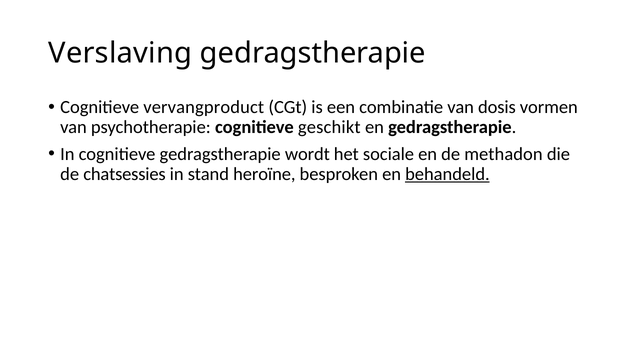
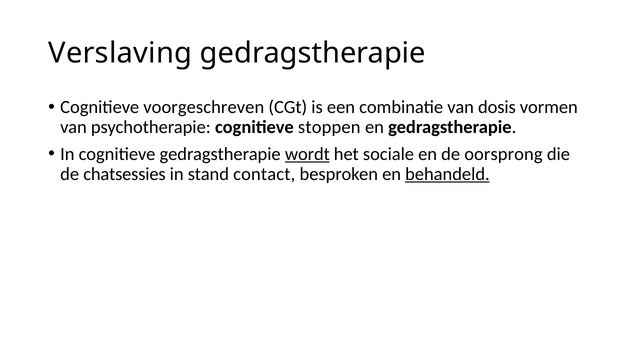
vervangproduct: vervangproduct -> voorgeschreven (204, 107)
geschikt: geschikt -> stoppen (329, 127)
wordt underline: none -> present (307, 154)
methadon: methadon -> oorsprong (503, 154)
heroïne: heroïne -> contact (264, 174)
